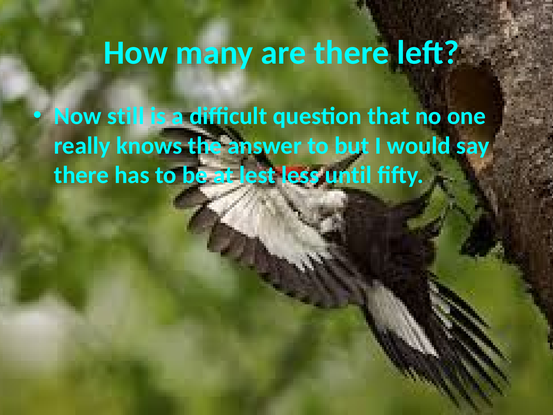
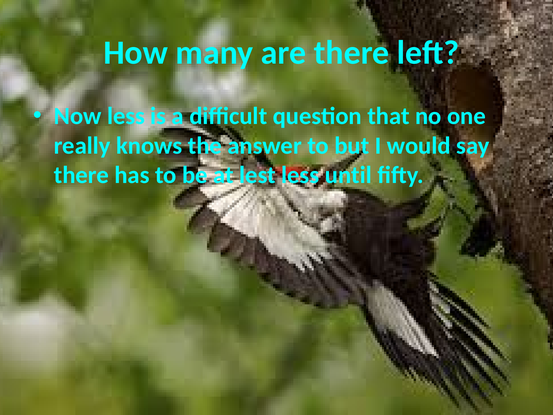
Now still: still -> less (126, 116)
